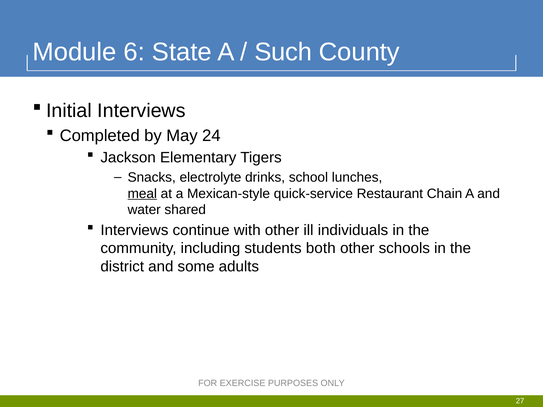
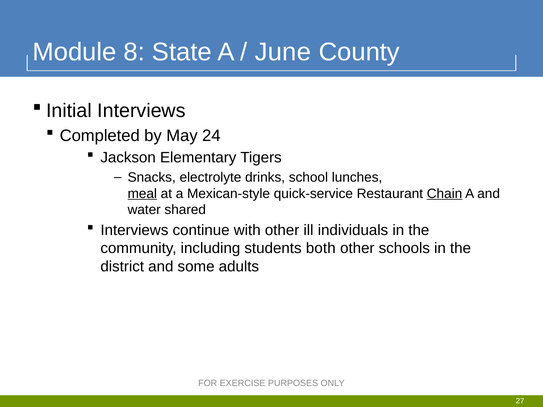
6: 6 -> 8 (134, 52)
Such: Such -> June (283, 52)
Chain underline: none -> present (445, 194)
